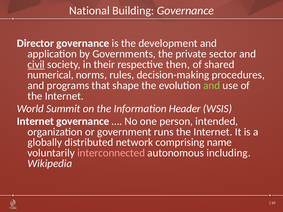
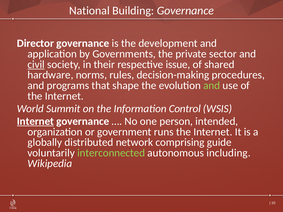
then: then -> issue (178, 64)
numerical: numerical -> hardware (50, 75)
Header: Header -> Control (185, 109)
Internet underline: none -> present (35, 121)
name: name -> guide (219, 143)
interconnected colour: pink -> light green (111, 153)
